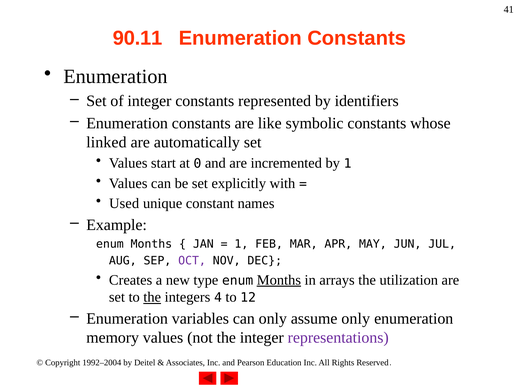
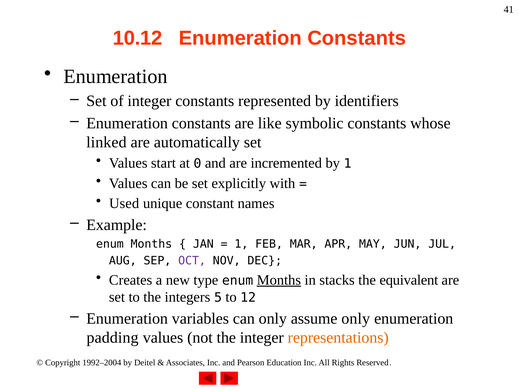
90.11: 90.11 -> 10.12 (138, 38)
arrays: arrays -> stacks (337, 280)
utilization: utilization -> equivalent (409, 280)
the underline: present -> none (152, 297)
4: 4 -> 5 (218, 298)
memory: memory -> padding (113, 338)
representations colour: purple -> orange (338, 338)
